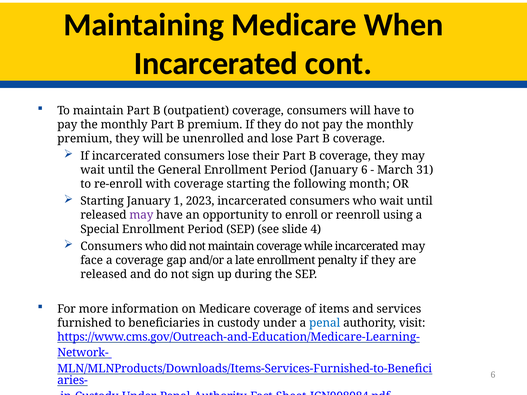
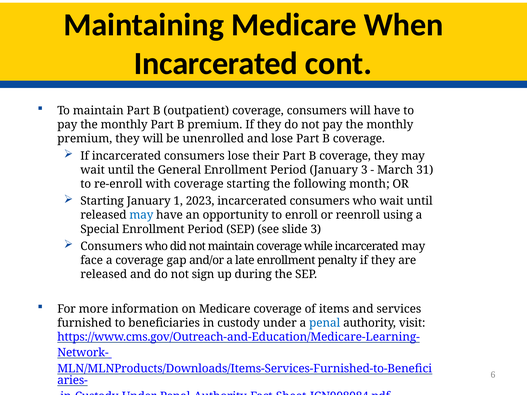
January 6: 6 -> 3 (364, 170)
may colour: purple -> blue (141, 215)
slide 4: 4 -> 3 (316, 229)
